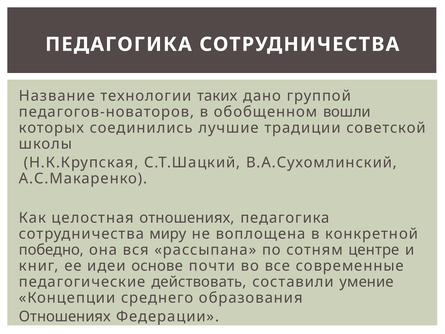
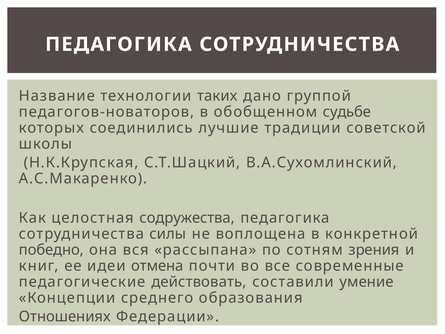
вошли: вошли -> судьбе (347, 112)
целостная отношениях: отношениях -> содружества (187, 218)
миру: миру -> силы (168, 234)
центре: центре -> зрения (374, 250)
основе: основе -> отмена (157, 266)
